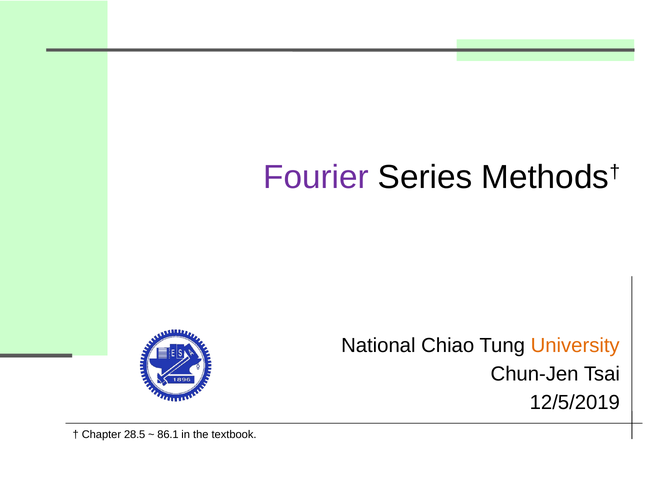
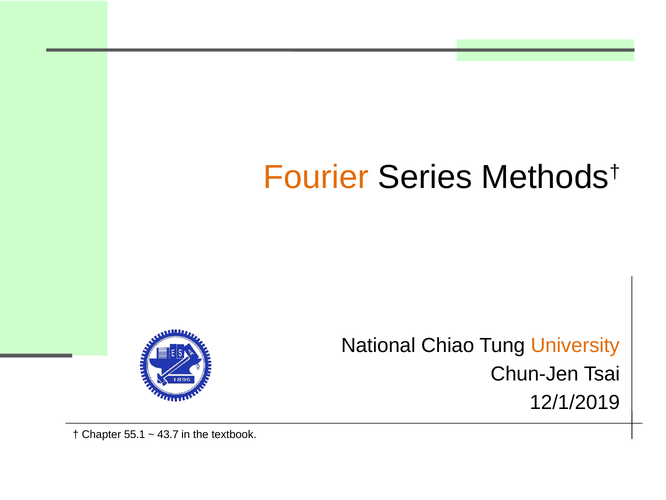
Fourier colour: purple -> orange (316, 177)
12/5/2019: 12/5/2019 -> 12/1/2019 (575, 402)
28.5: 28.5 -> 55.1 (135, 434)
86.1: 86.1 -> 43.7 (168, 434)
